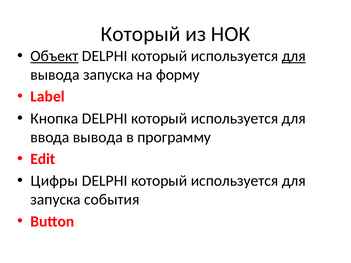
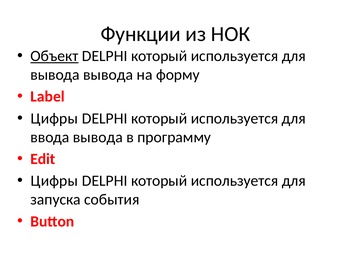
Который: Который -> Функции (141, 34)
для underline: present -> none (294, 56)
вывода запуска: запуска -> вывода (108, 75)
Кнопка: Кнопка -> Цифры (54, 119)
